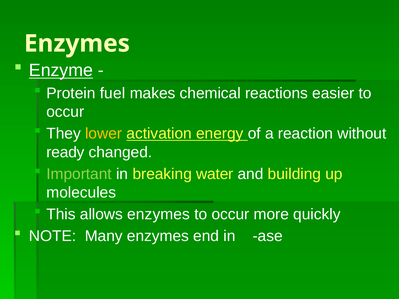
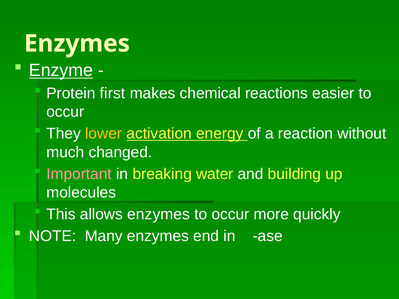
fuel: fuel -> first (113, 93)
ready: ready -> much (65, 152)
Important colour: light green -> pink (79, 174)
